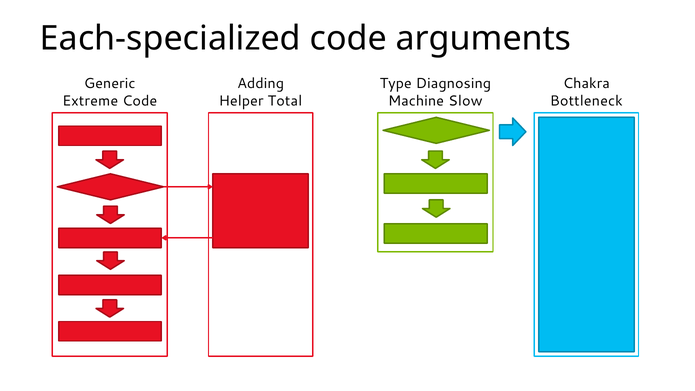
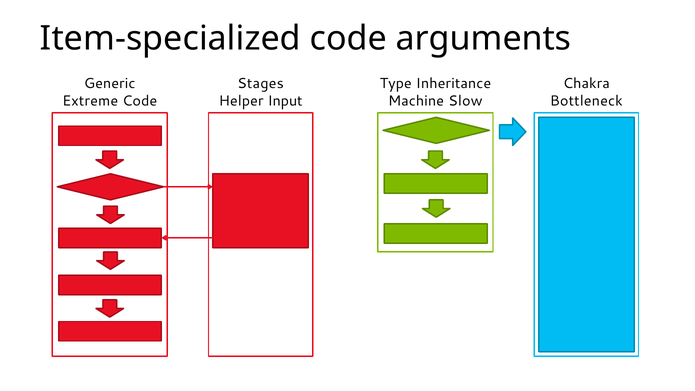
Each-specialized: Each-specialized -> Item-specialized (170, 38)
Adding: Adding -> Stages (261, 84)
Diagnosing: Diagnosing -> Inheritance (453, 84)
Total: Total -> Input (285, 101)
